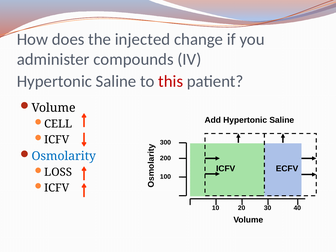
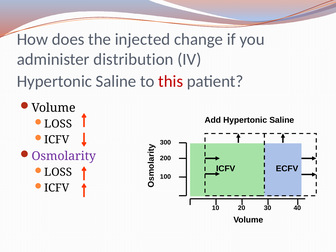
compounds: compounds -> distribution (133, 59)
CELL: CELL -> LOSS (58, 124)
Osmolarity colour: blue -> purple (64, 156)
